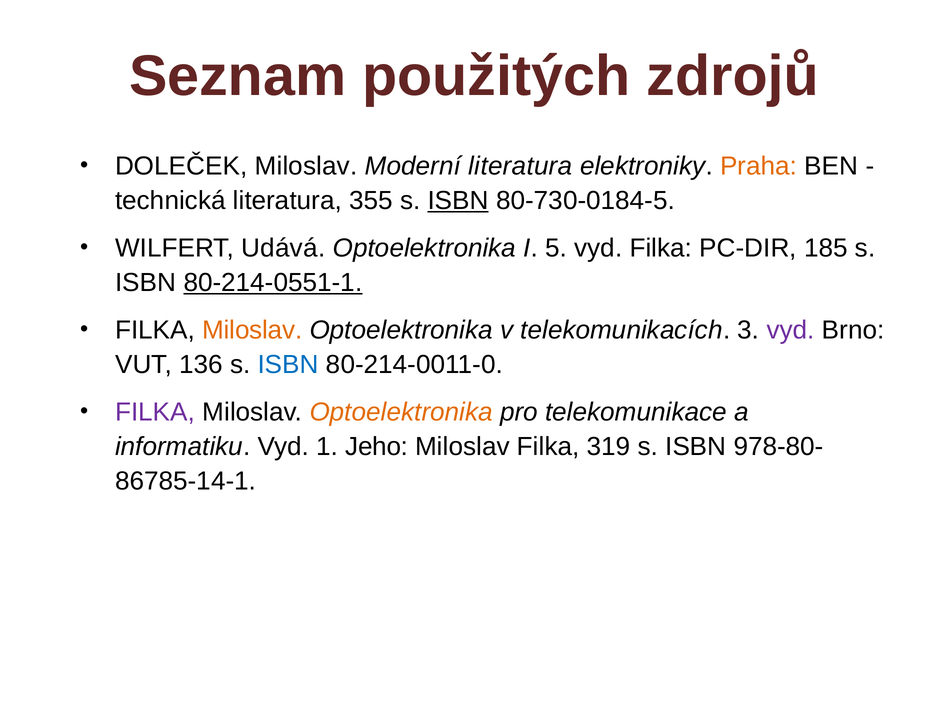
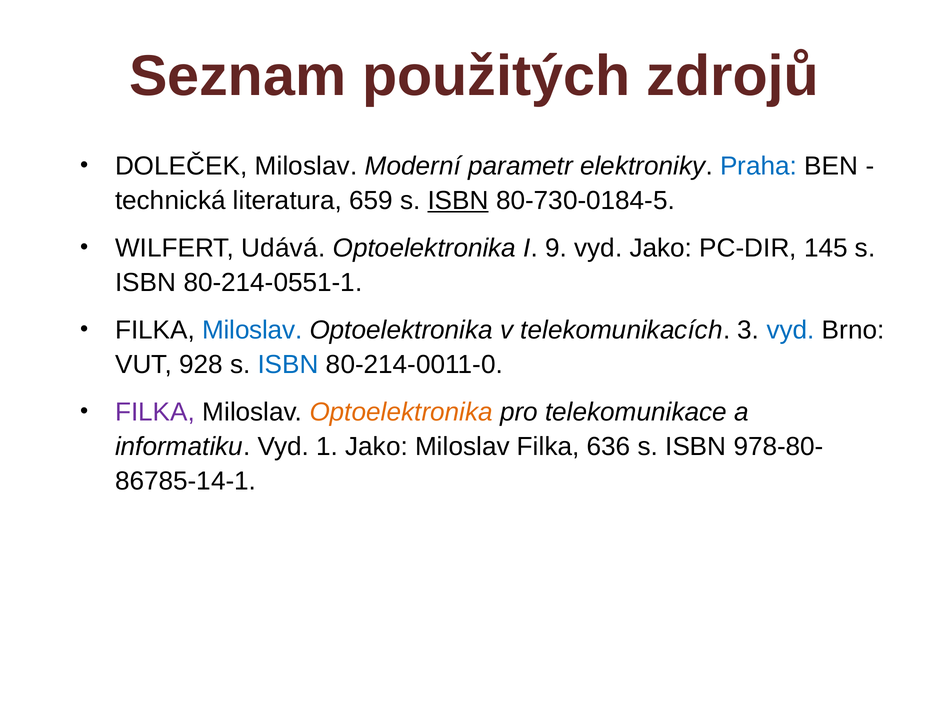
Moderní literatura: literatura -> parametr (521, 166)
Praha colour: orange -> blue (759, 166)
355: 355 -> 659 (371, 201)
5: 5 -> 9 (556, 248)
vyd Filka: Filka -> Jako (661, 248)
185: 185 -> 145 (826, 248)
80-214-0551-1 underline: present -> none (273, 283)
Miloslav colour: orange -> blue (252, 330)
vyd colour: purple -> blue (791, 330)
136: 136 -> 928 (201, 365)
1 Jeho: Jeho -> Jako (377, 447)
319: 319 -> 636 (609, 447)
